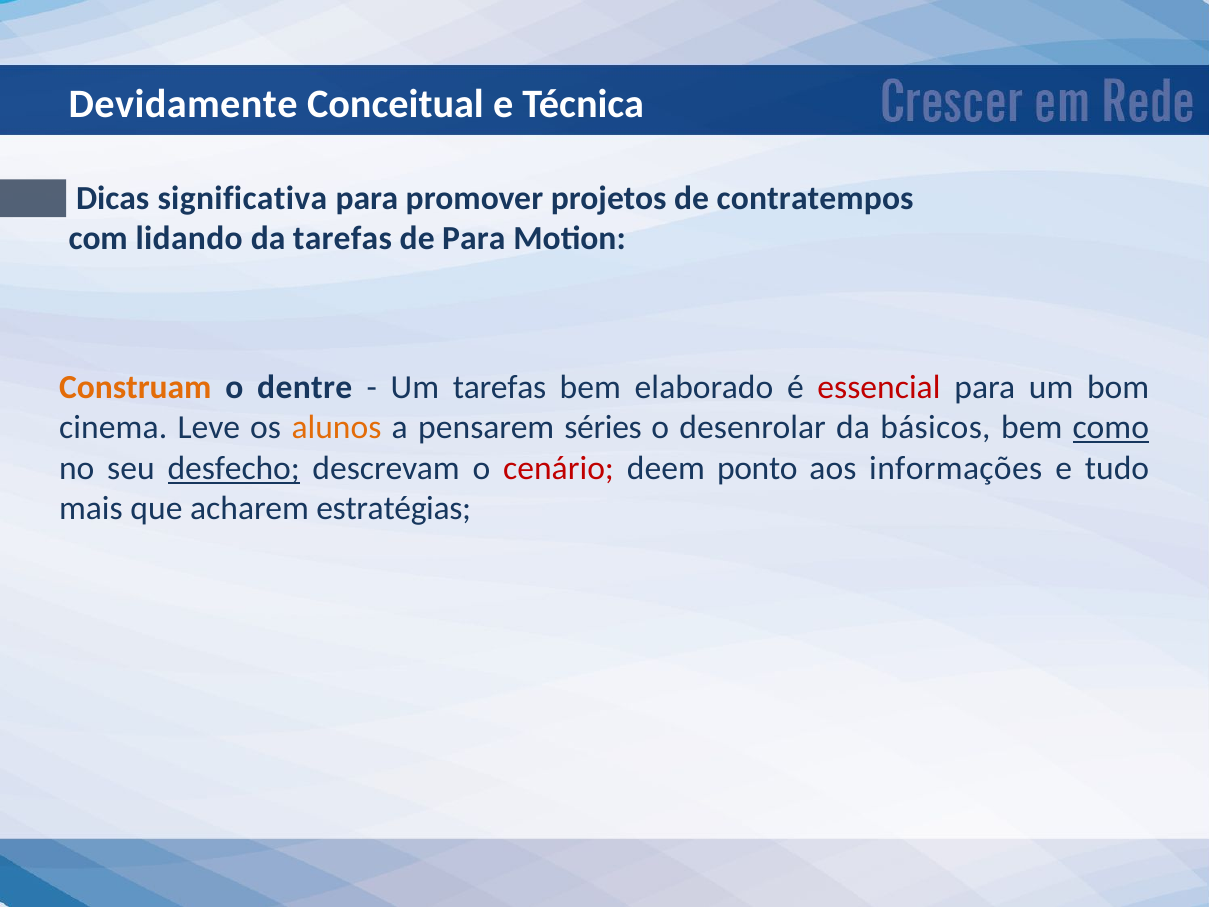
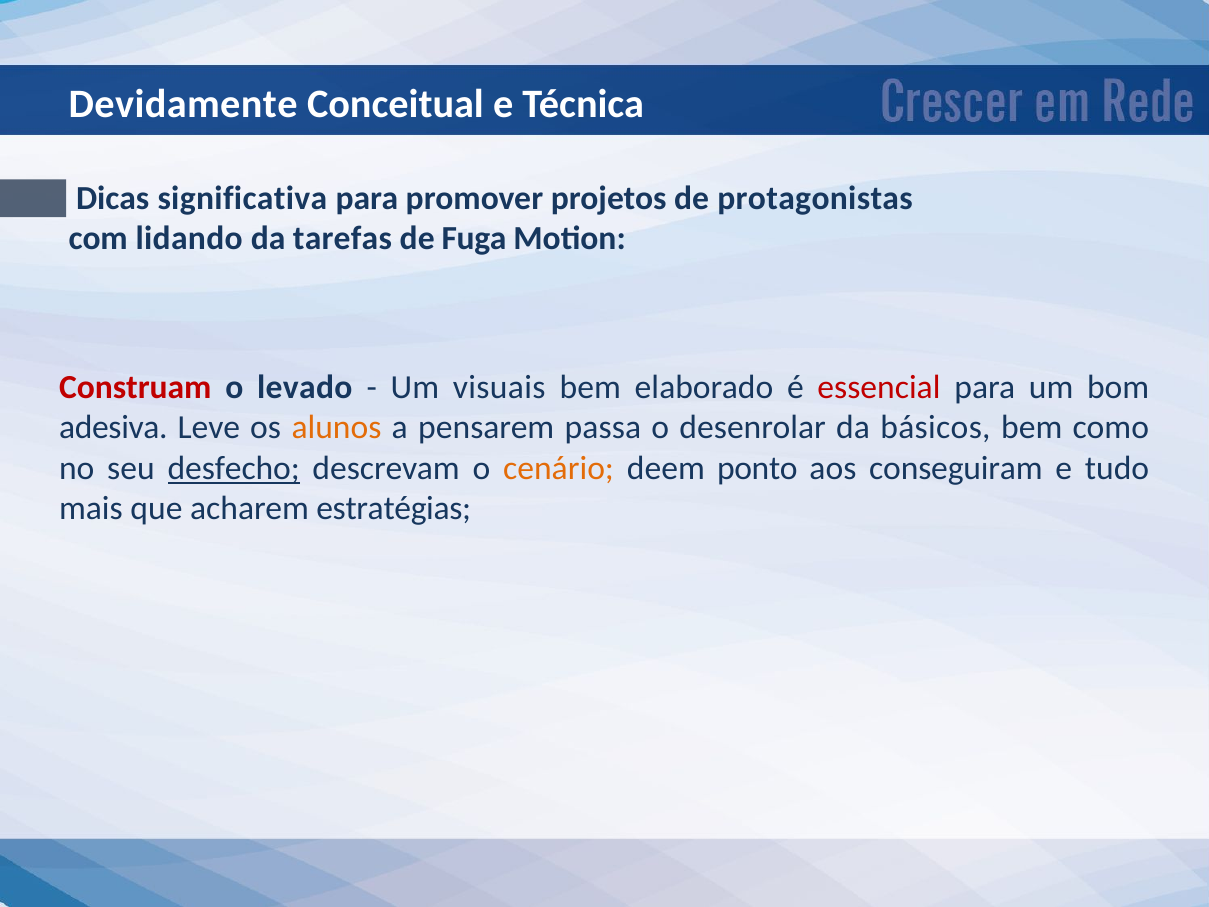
contratempos: contratempos -> protagonistas (815, 198)
de Para: Para -> Fuga (474, 239)
Construam colour: orange -> red (135, 387)
dentre: dentre -> levado (305, 387)
Um tarefas: tarefas -> visuais (499, 387)
cinema: cinema -> adesiva (113, 428)
séries: séries -> passa (603, 428)
como underline: present -> none (1111, 428)
cenário colour: red -> orange (559, 468)
informações: informações -> conseguiram (956, 468)
